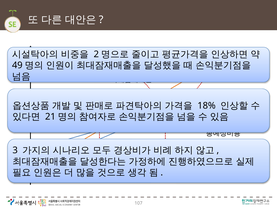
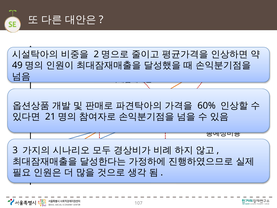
18%: 18% -> 60% (207, 106)
